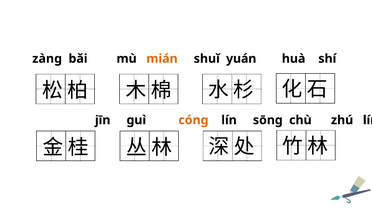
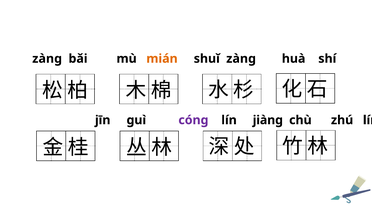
shuǐ yuán: yuán -> zàng (241, 59)
cónɡ colour: orange -> purple (193, 120)
sōnɡ: sōnɡ -> jiàng (268, 120)
